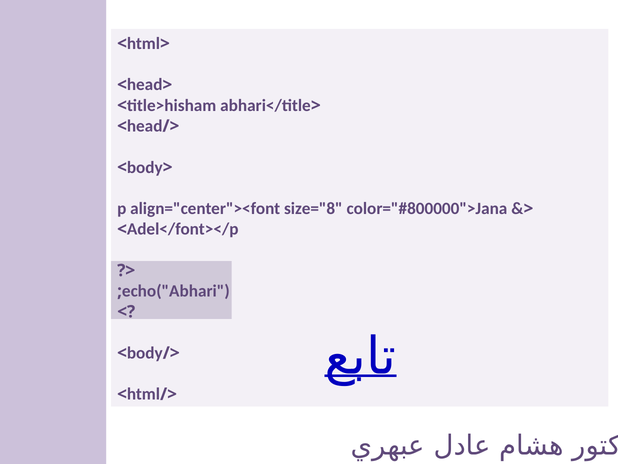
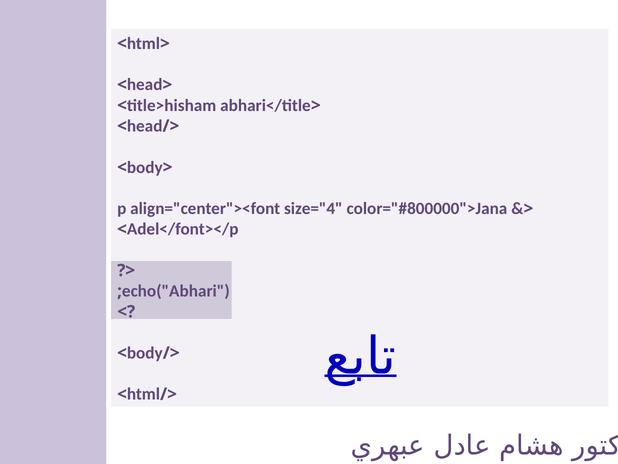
size="8: size="8 -> size="4 (313, 208)
